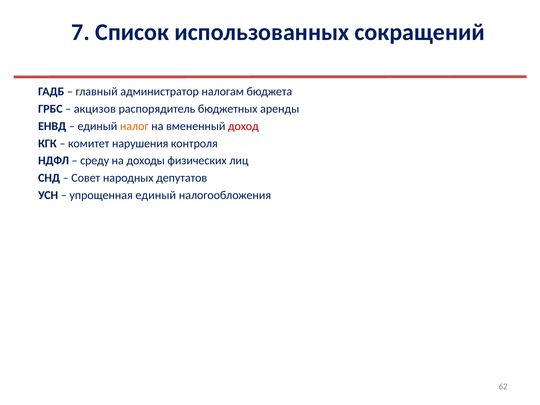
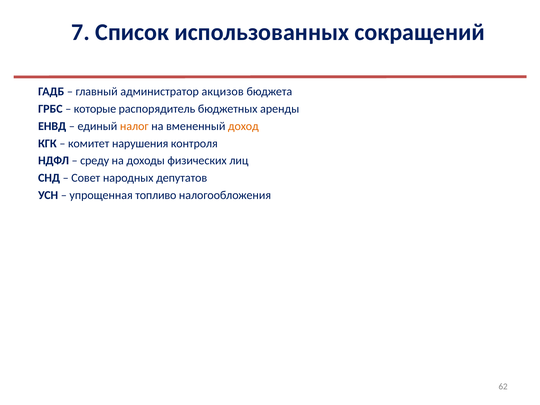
налогам: налогам -> акцизов (223, 92)
акцизов: акцизов -> которые (95, 109)
доход colour: red -> orange (243, 126)
упрощенная единый: единый -> топливо (156, 195)
